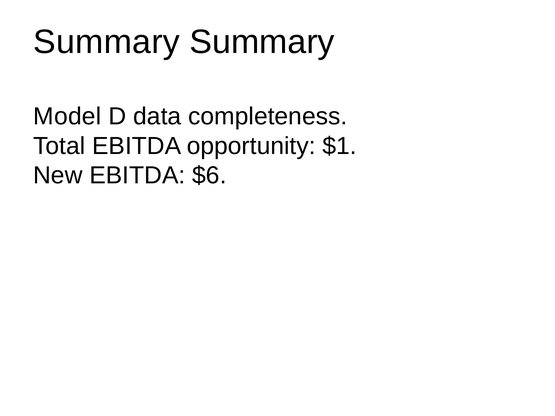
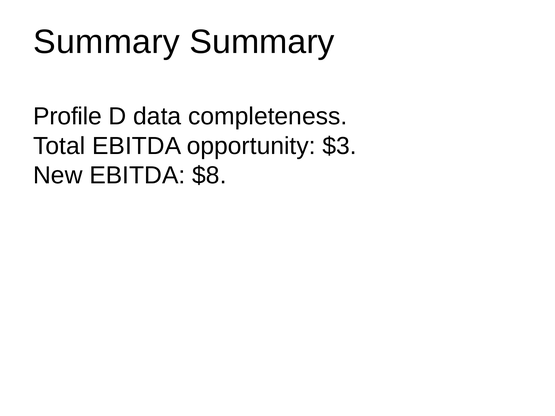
Model: Model -> Profile (68, 116)
$1: $1 -> $3 (340, 146)
$6: $6 -> $8 (209, 176)
